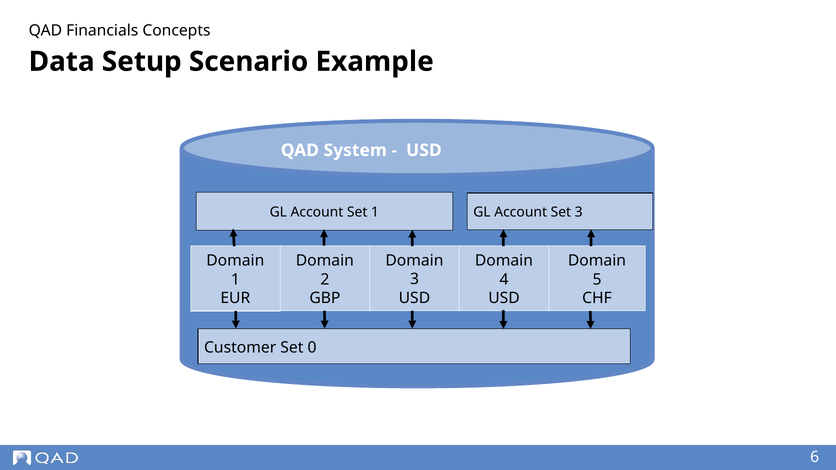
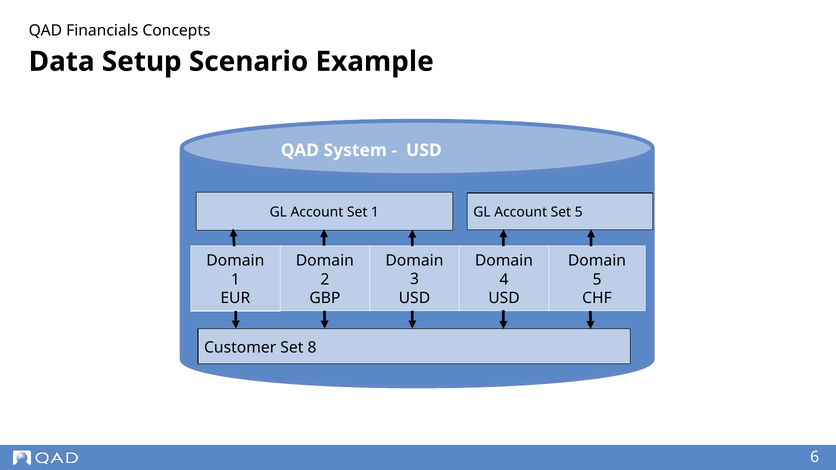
Set 3: 3 -> 5 (579, 212)
0: 0 -> 8 (312, 348)
